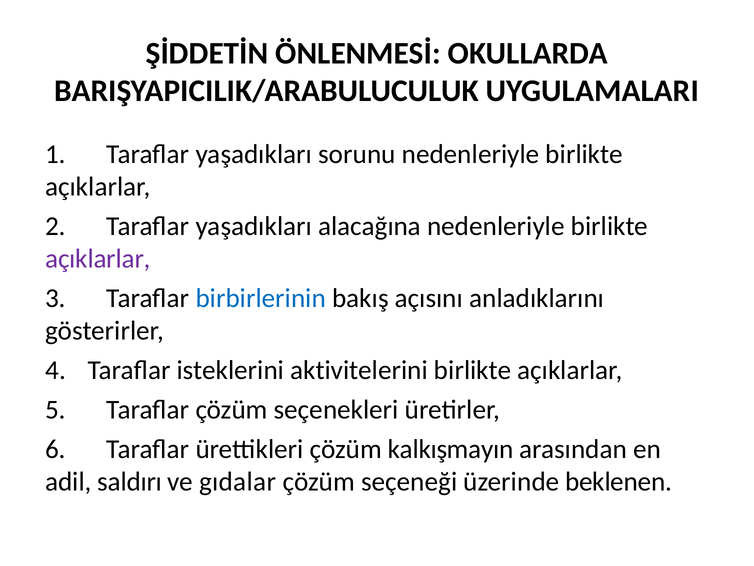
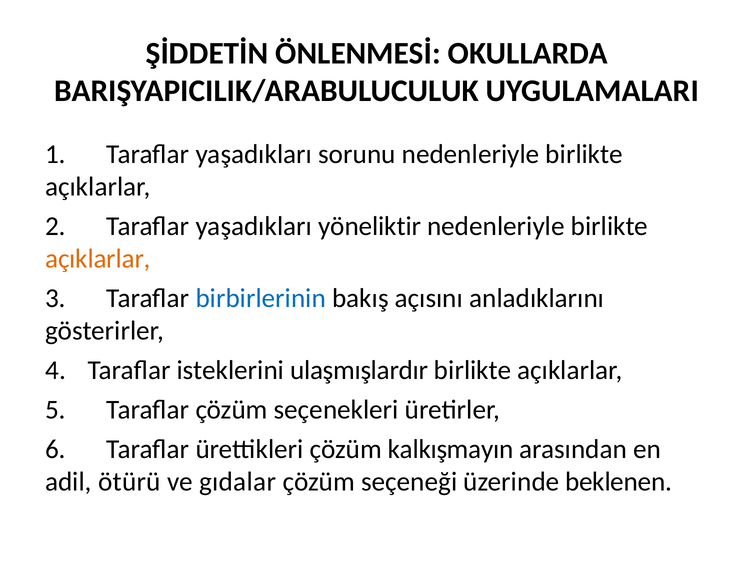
alacağına: alacağına -> yöneliktir (370, 226)
açıklarlar colour: purple -> orange (98, 259)
aktivitelerini: aktivitelerini -> ulaşmışlardır (359, 370)
saldırı: saldırı -> ötürü (129, 481)
